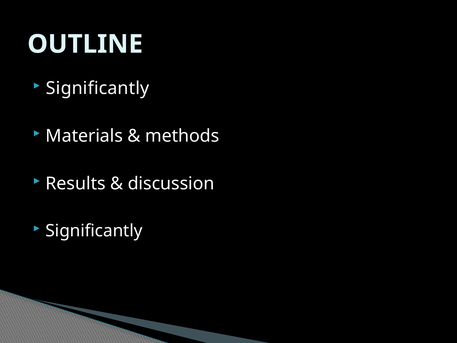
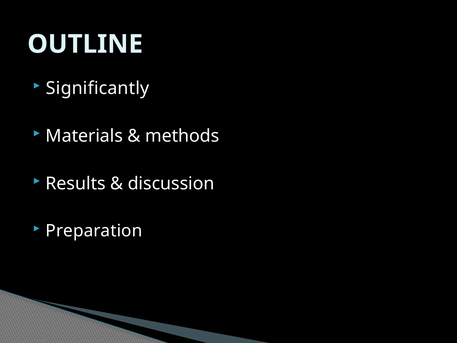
Significantly: Significantly -> Preparation (94, 231)
